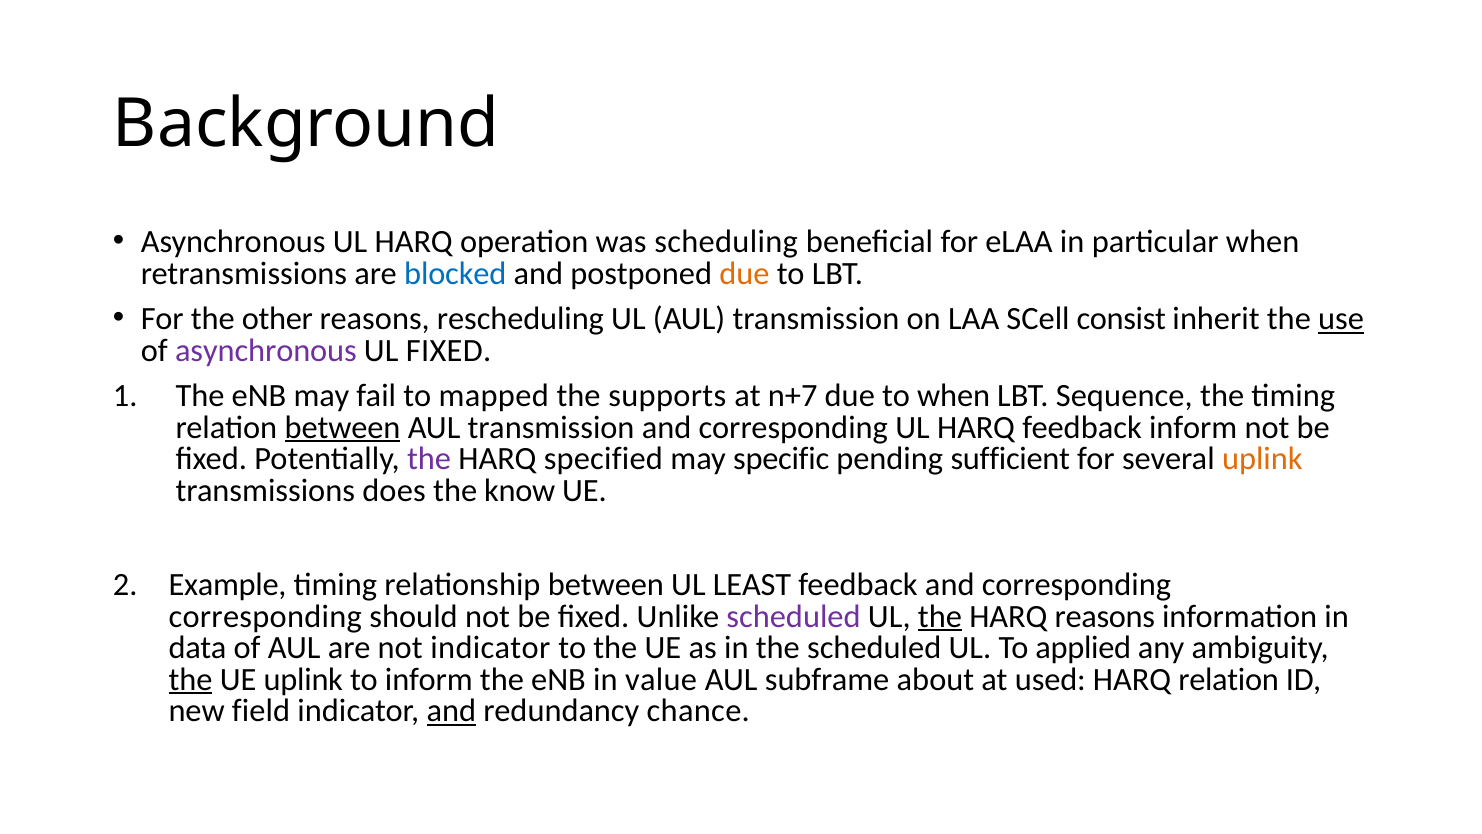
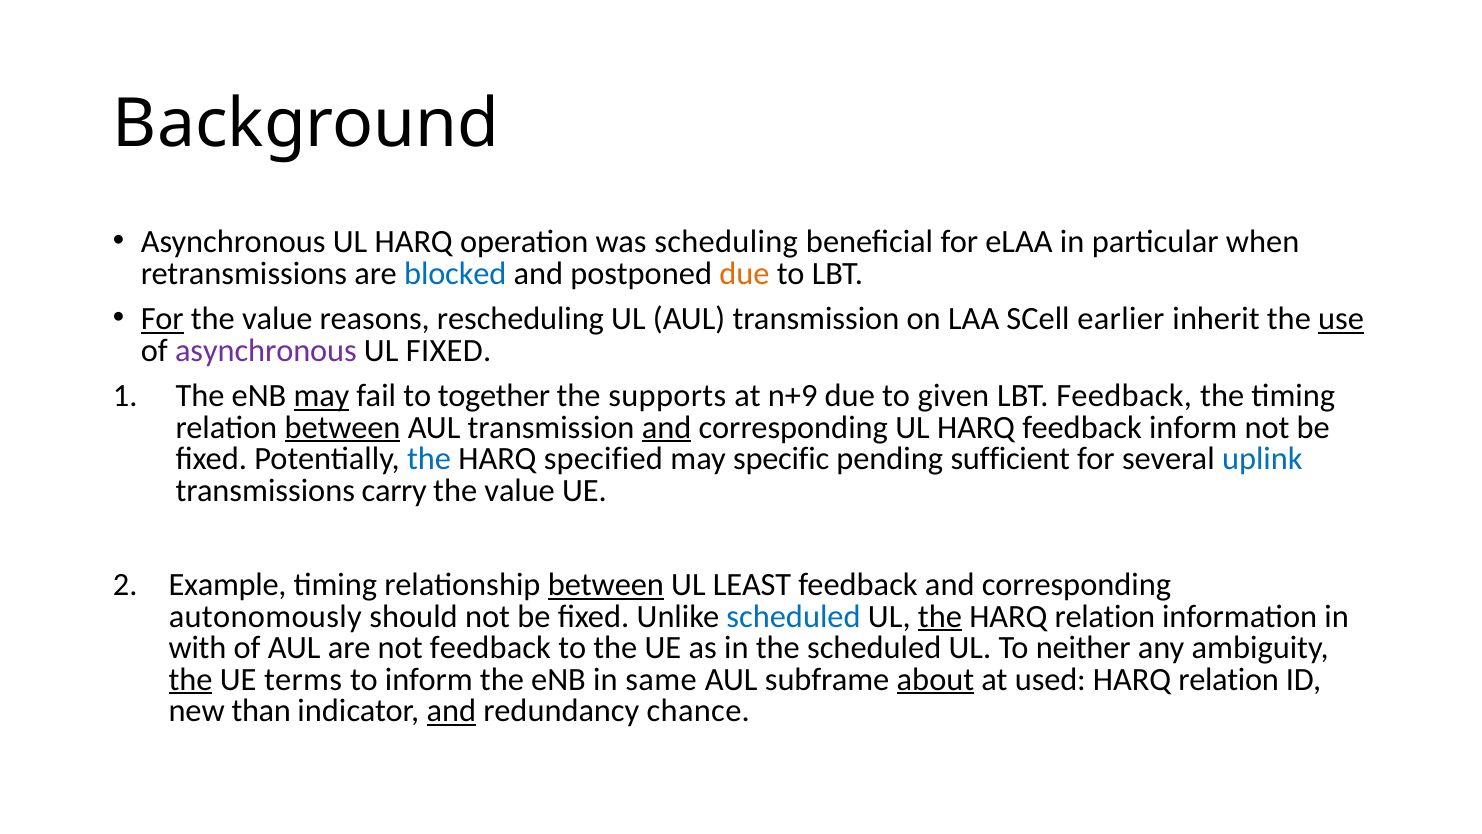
For underline: none -> present (162, 319)
other: other -> value (277, 319)
consist: consist -> earlier (1121, 319)
may underline: none -> present (322, 396)
mapped: mapped -> together (494, 396)
n+7: n+7 -> n+9 (793, 396)
to when: when -> given (953, 396)
LBT Sequence: Sequence -> Feedback (1124, 396)
and underline: none -> present (667, 427)
the colour: purple -> blue (429, 459)
uplink colour: orange -> blue (1262, 459)
does: does -> carry (394, 490)
know: know -> value (520, 490)
between underline: none -> present (606, 585)
corresponding: corresponding -> autonomously (265, 616)
scheduled colour: purple -> blue (794, 616)
reasons: reasons -> relation (1105, 616)
data: data -> with (197, 648)
not indicator: indicator -> feedback (490, 648)
applied: applied -> neither (1083, 648)
UE uplink: uplink -> terms (303, 679)
value: value -> same (661, 679)
about underline: none -> present (935, 679)
field: field -> than (261, 711)
